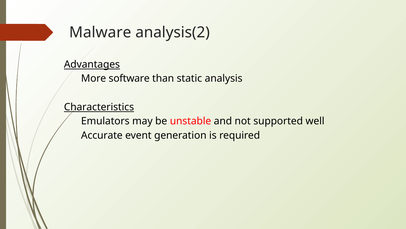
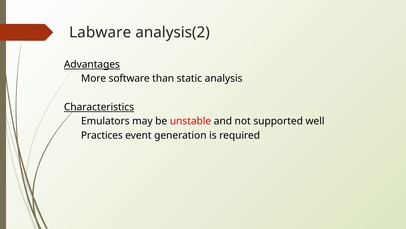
Malware: Malware -> Labware (100, 33)
Accurate: Accurate -> Practices (102, 135)
